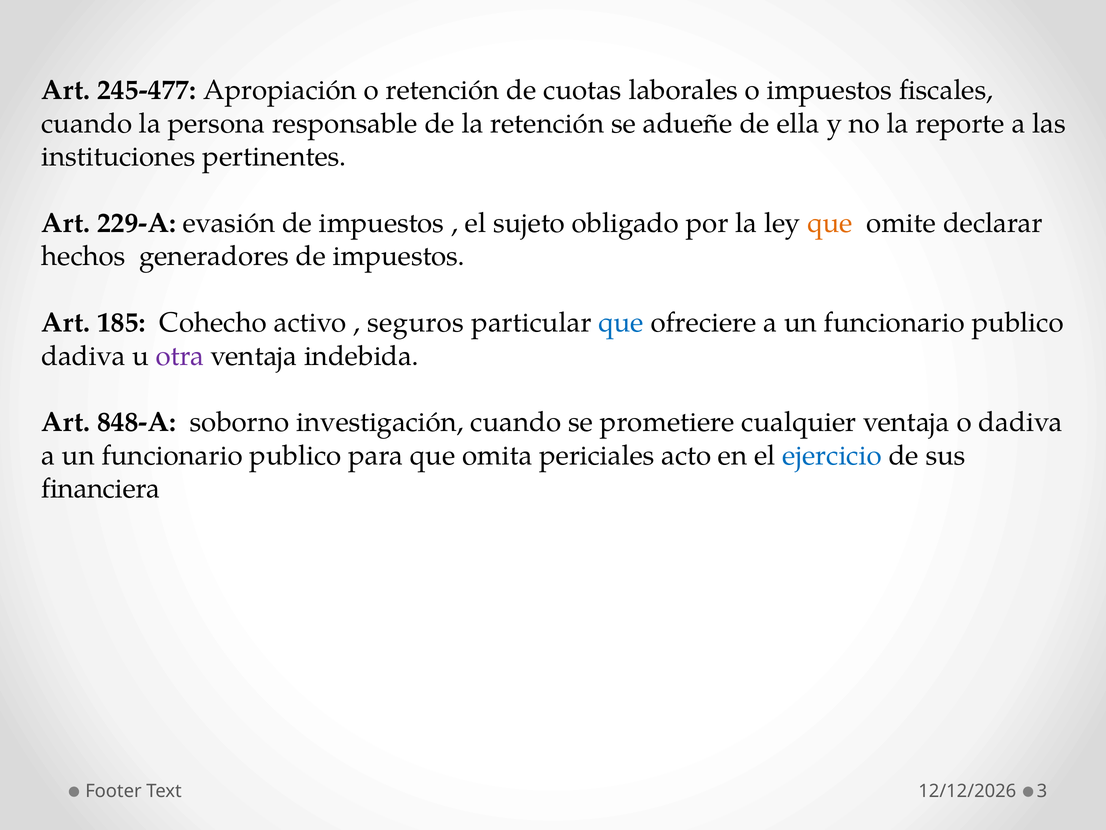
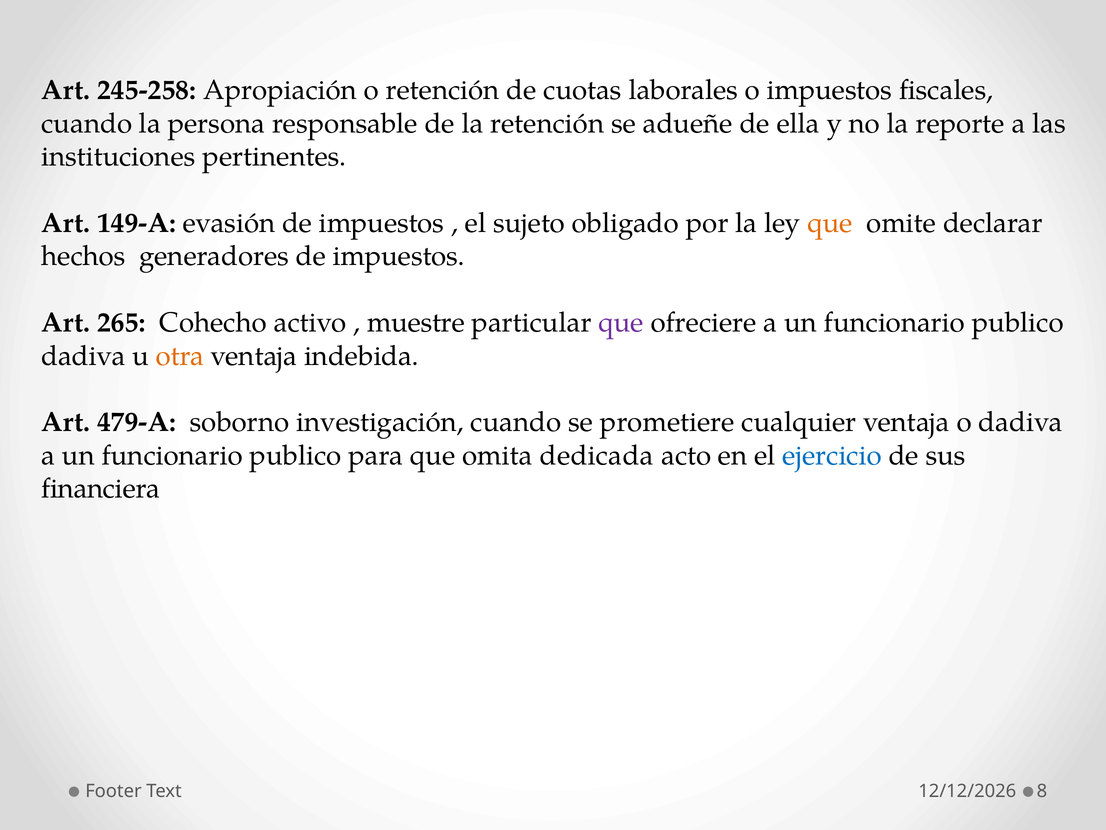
245-477: 245-477 -> 245-258 (147, 90)
229-A: 229-A -> 149-A (137, 223)
185: 185 -> 265 (121, 323)
seguros: seguros -> muestre (416, 323)
que colour: blue -> purple (621, 323)
otra colour: purple -> orange (180, 356)
848-A: 848-A -> 479-A (137, 422)
periciales: periciales -> dedicada (597, 455)
3: 3 -> 8 (1042, 791)
